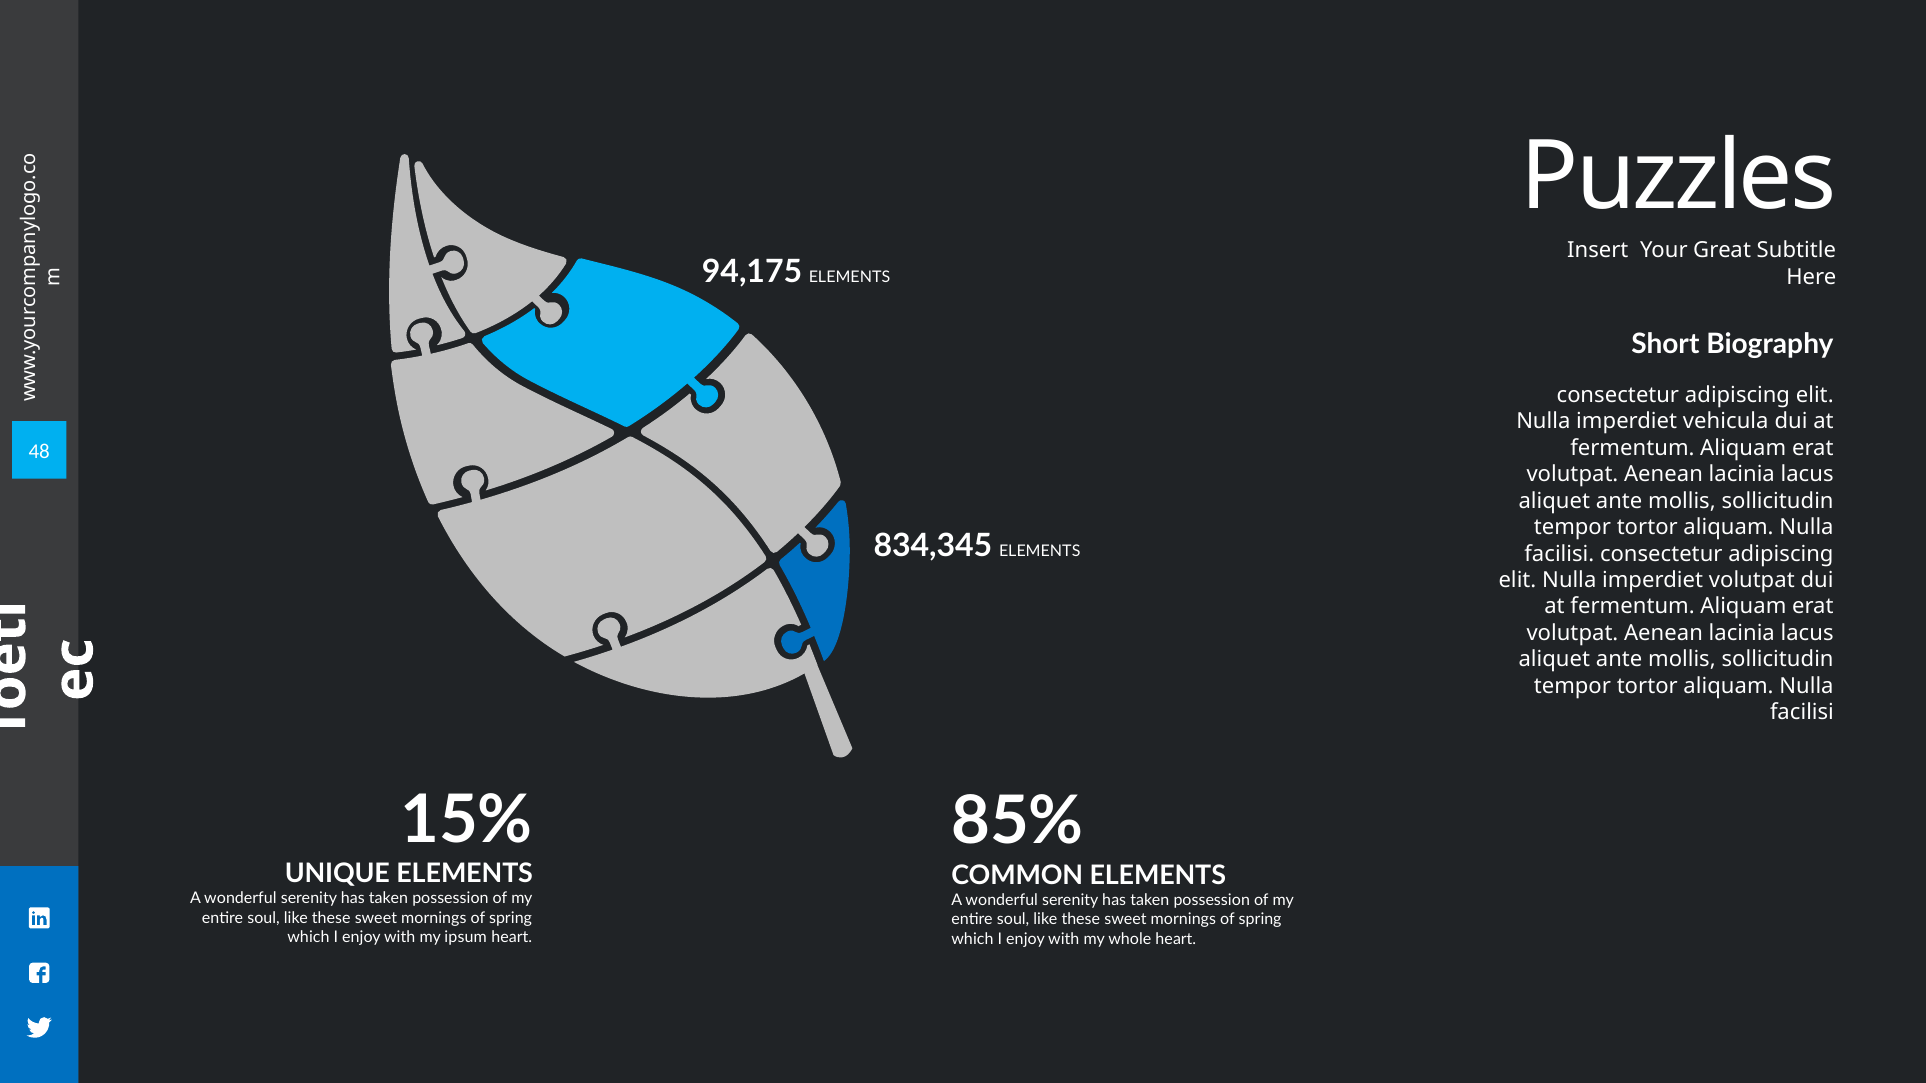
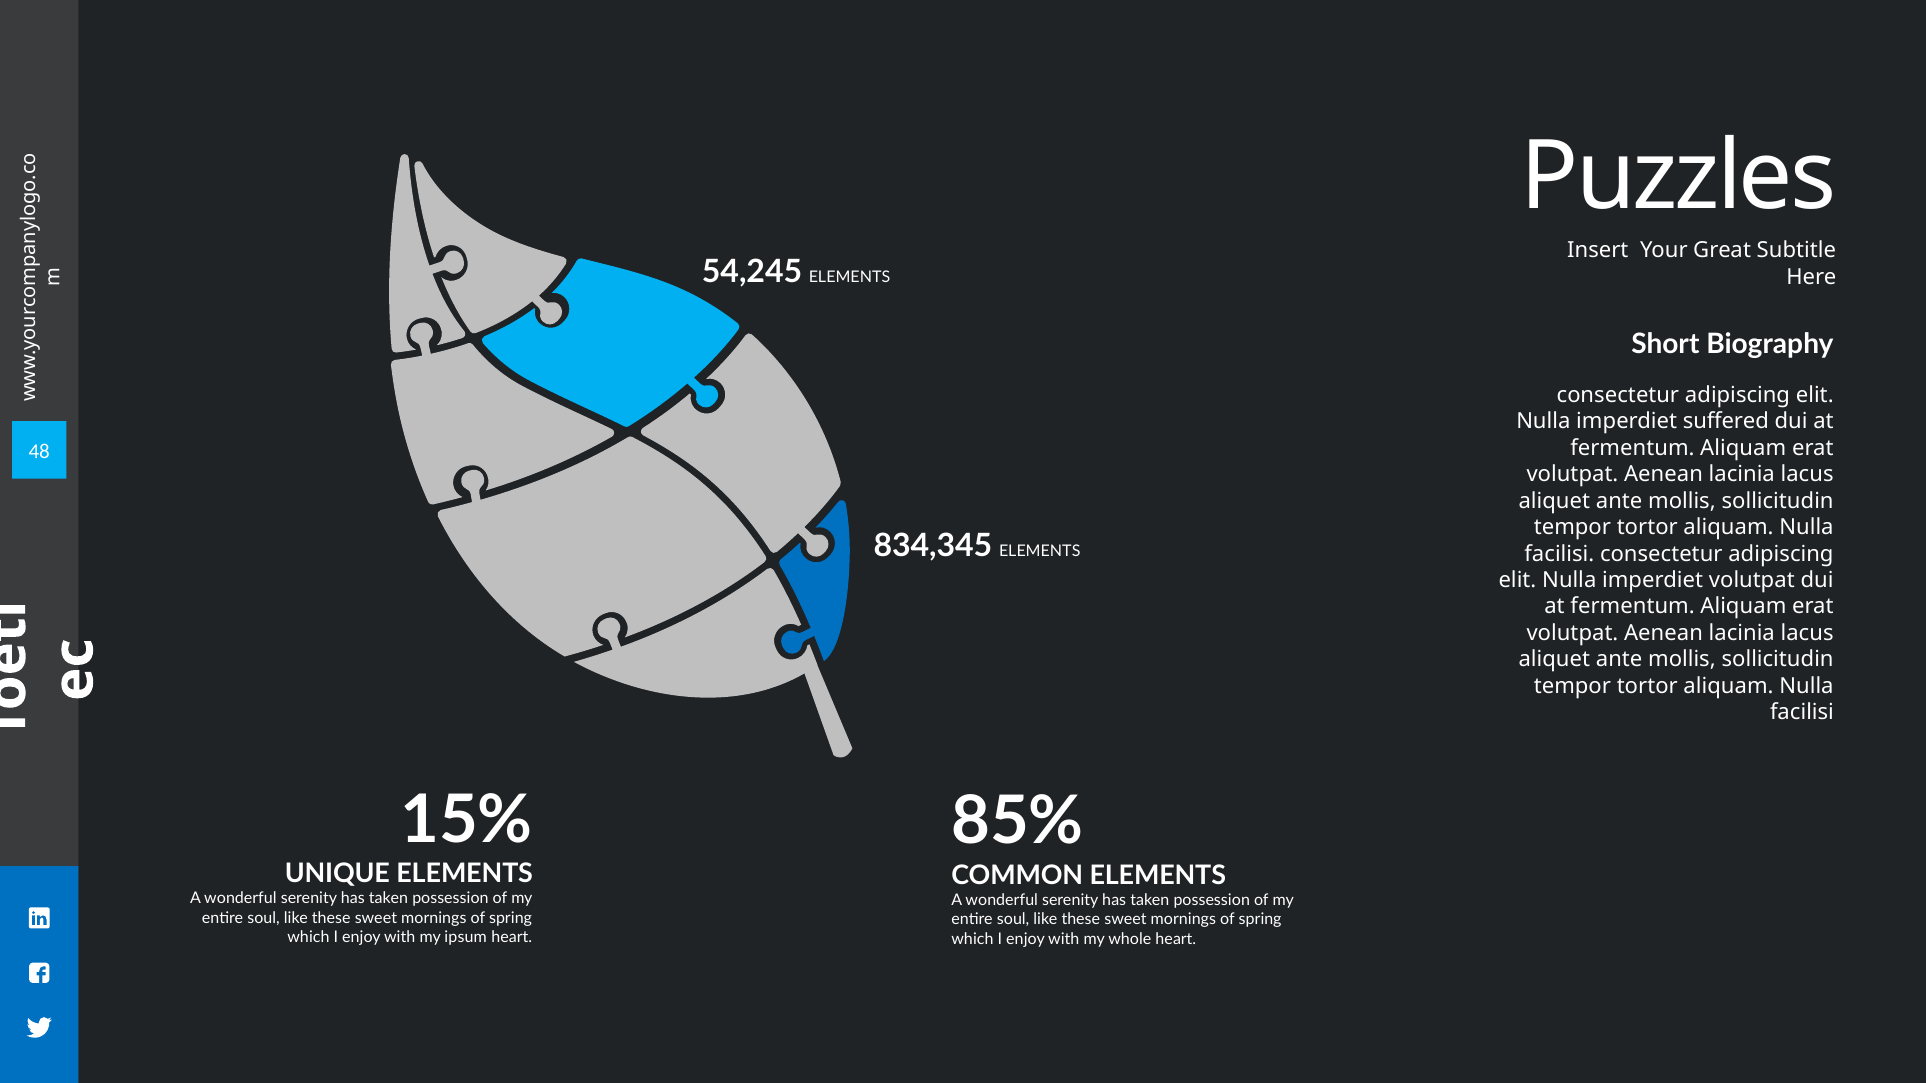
94,175: 94,175 -> 54,245 (752, 272)
vehicula: vehicula -> suffered (1726, 421)
